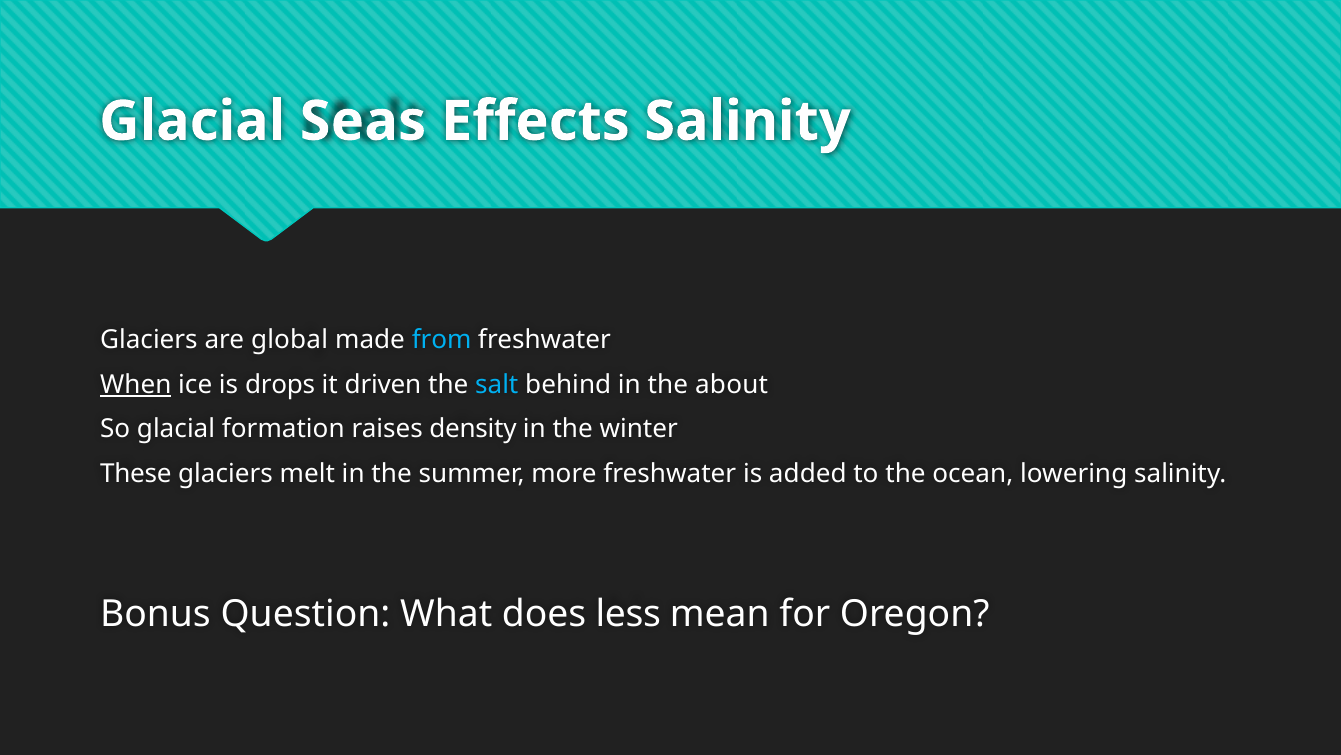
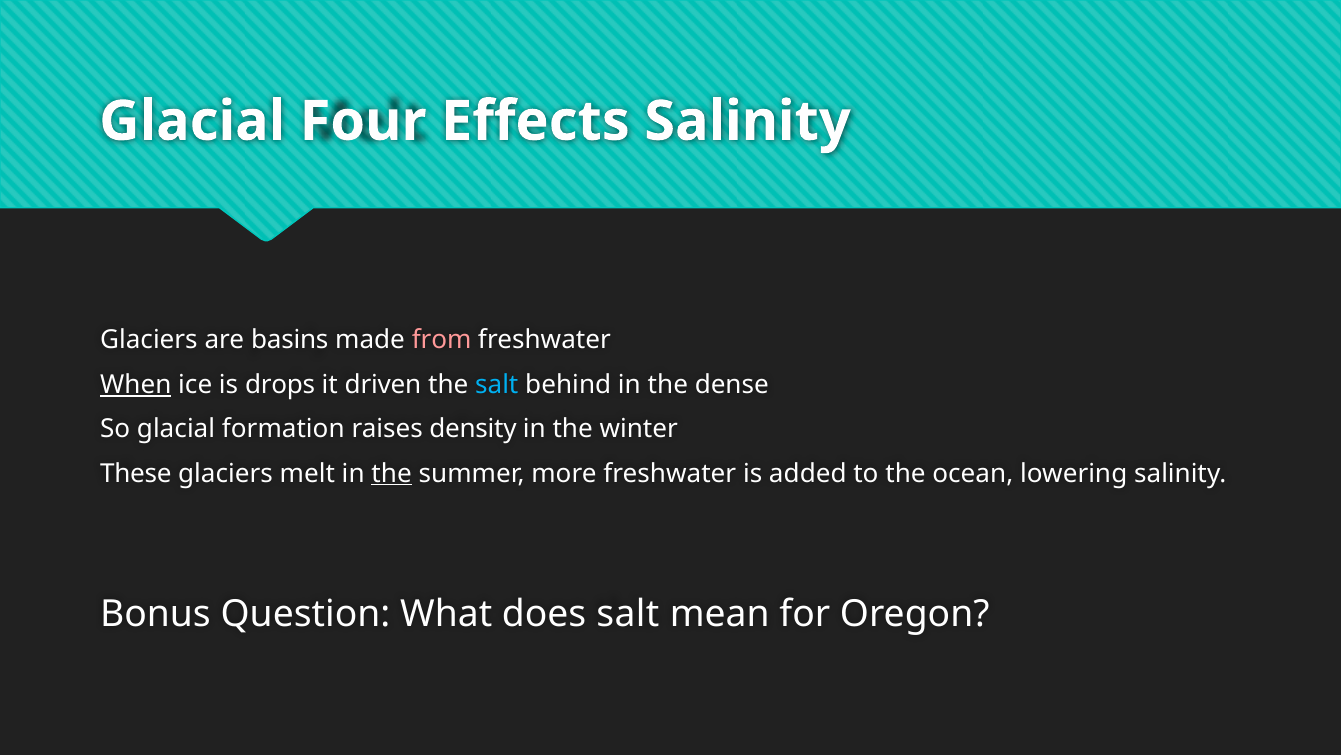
Seas: Seas -> Four (363, 121)
global: global -> basins (290, 340)
from colour: light blue -> pink (442, 340)
about: about -> dense (732, 384)
the underline: none -> present (392, 473)
does less: less -> salt (628, 614)
